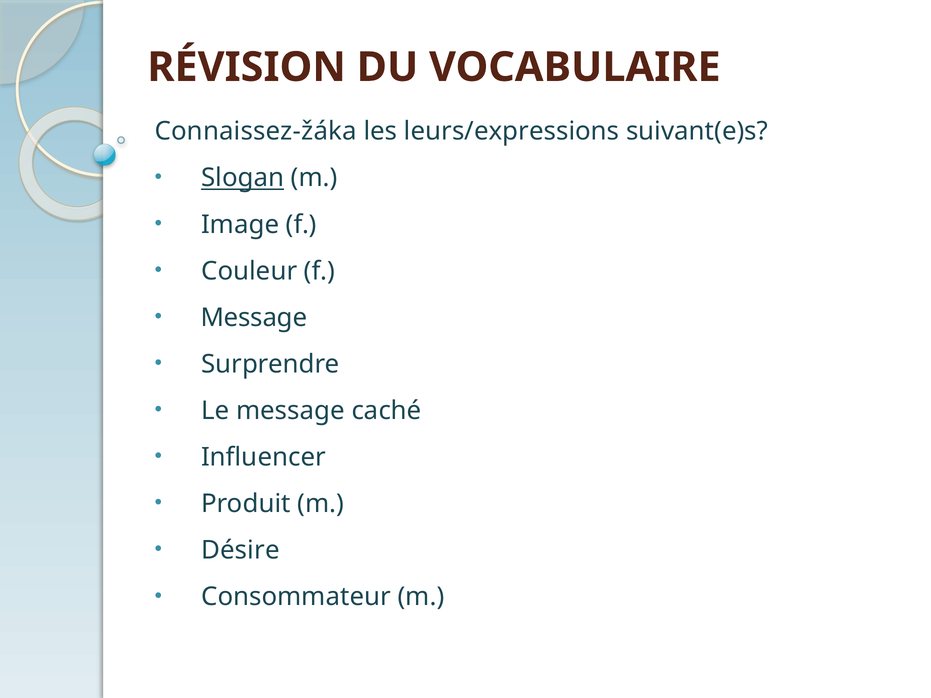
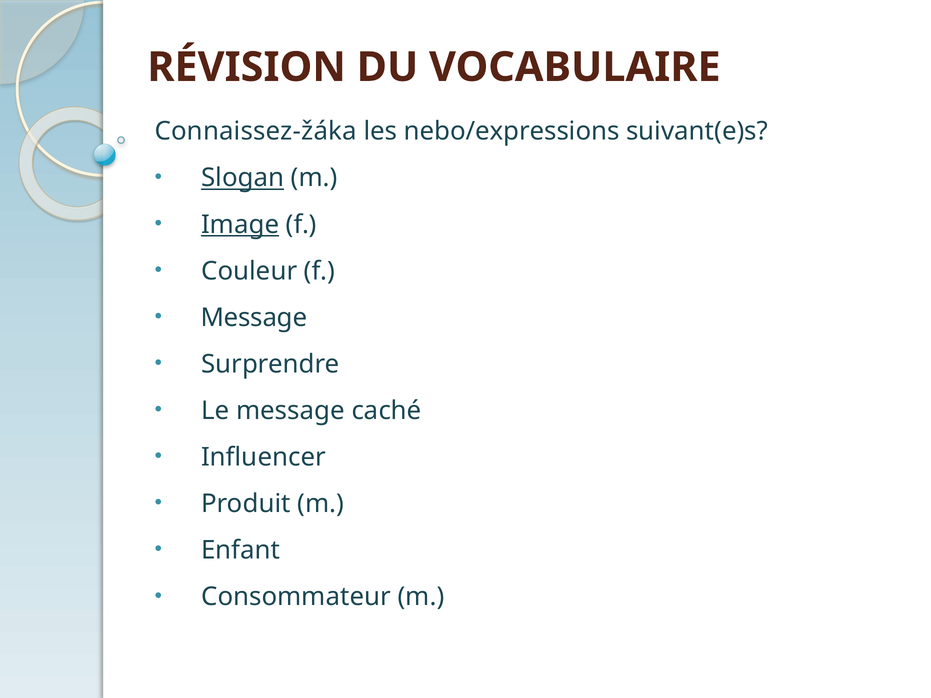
leurs/expressions: leurs/expressions -> nebo/expressions (512, 131)
Image underline: none -> present (240, 225)
Désire: Désire -> Enfant (241, 550)
